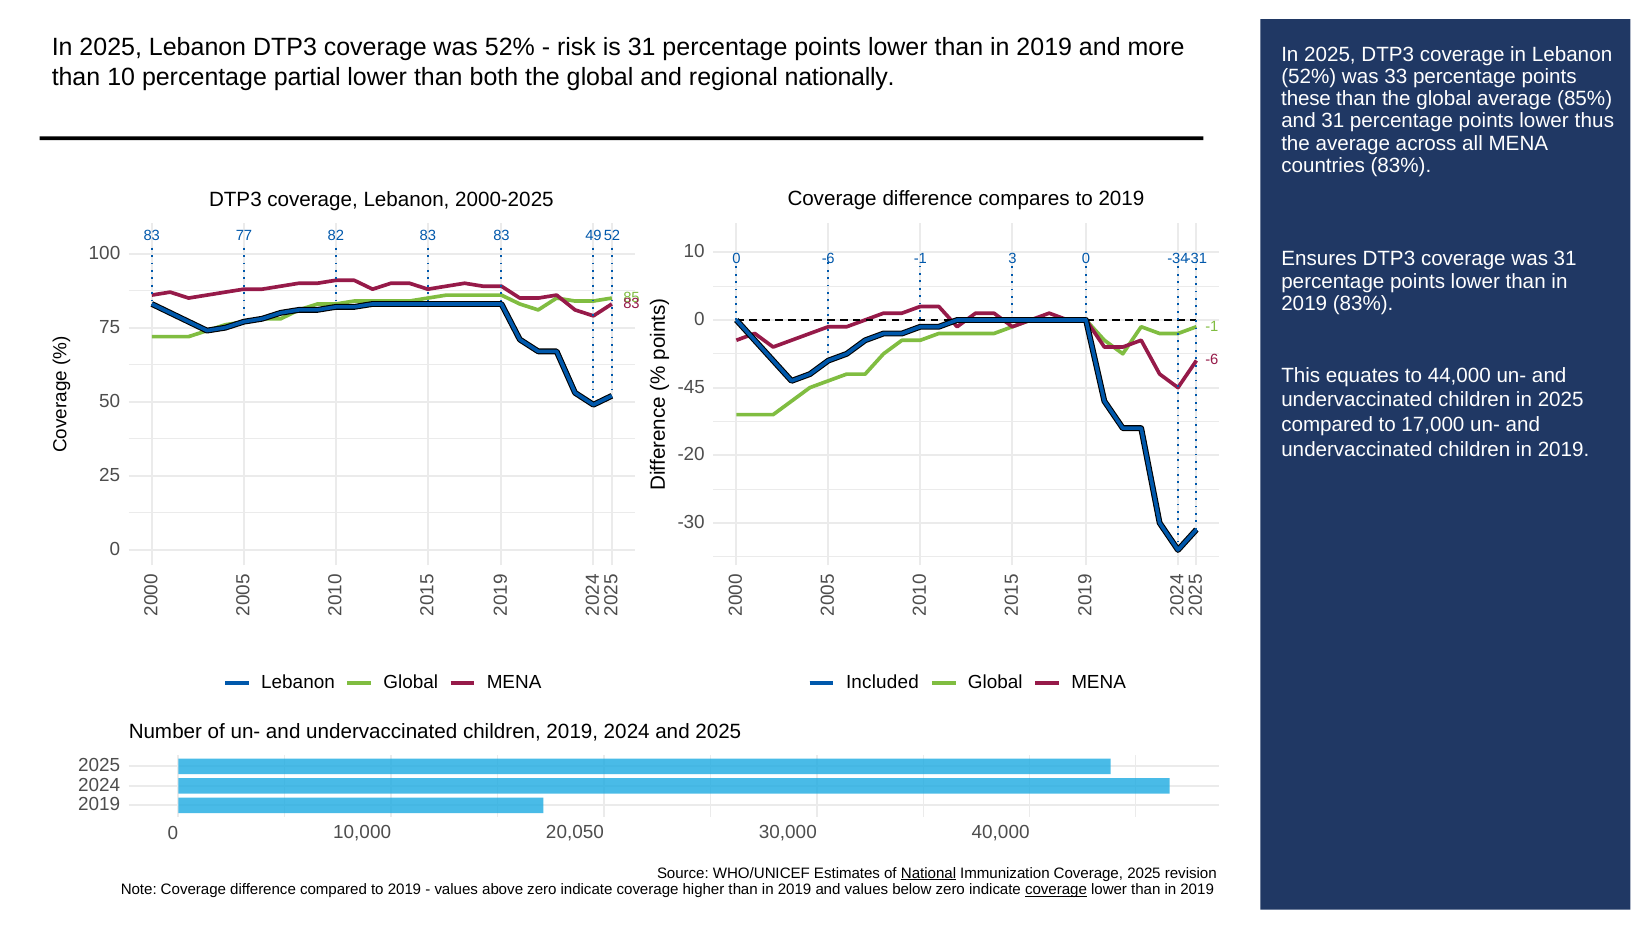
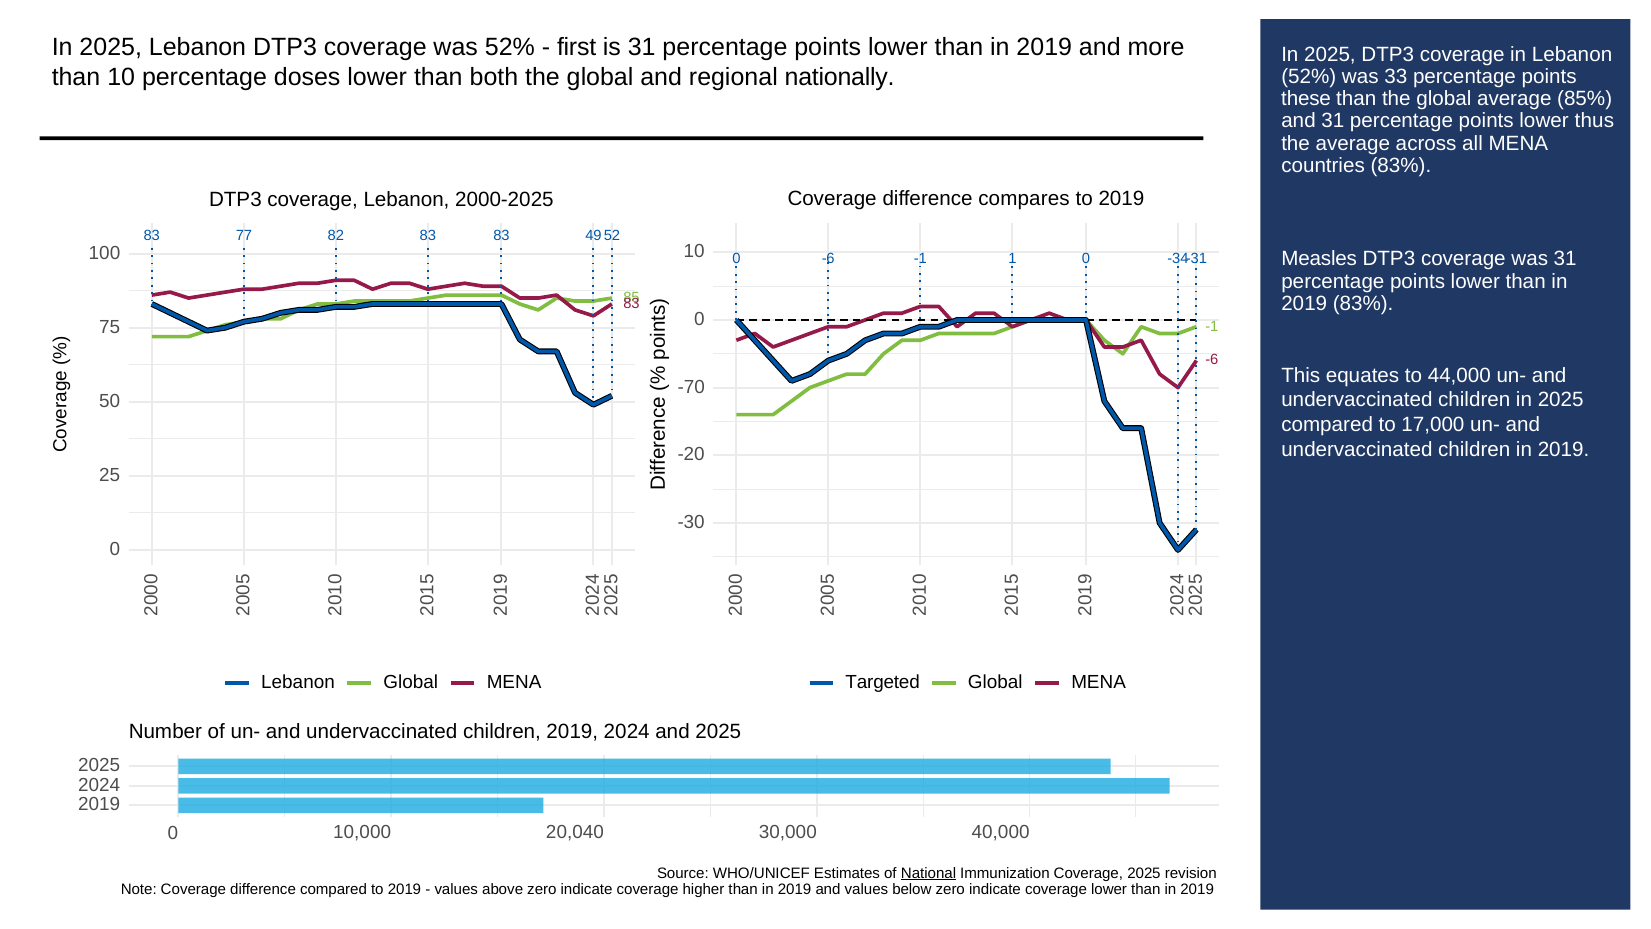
risk: risk -> first (577, 48)
partial: partial -> doses (307, 78)
Ensures: Ensures -> Measles (1319, 259)
-1 3: 3 -> 1 (1012, 258)
-45: -45 -> -70 (691, 387)
Included: Included -> Targeted (883, 682)
20,050: 20,050 -> 20,040 (575, 832)
coverage underline: present -> none (1056, 889)
